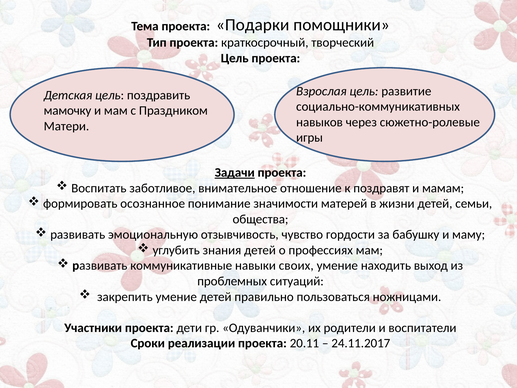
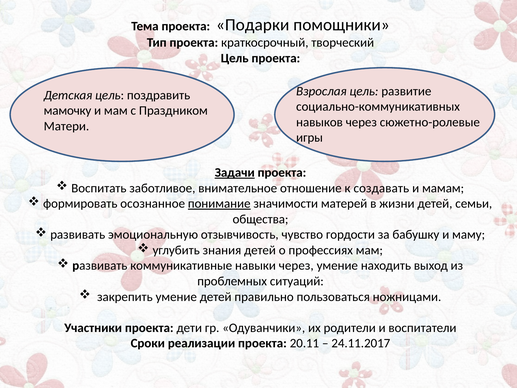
поздравят: поздравят -> создавать (381, 188)
понимание underline: none -> present (219, 204)
навыки своих: своих -> через (296, 266)
